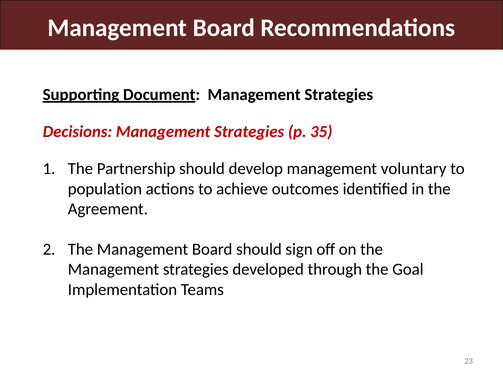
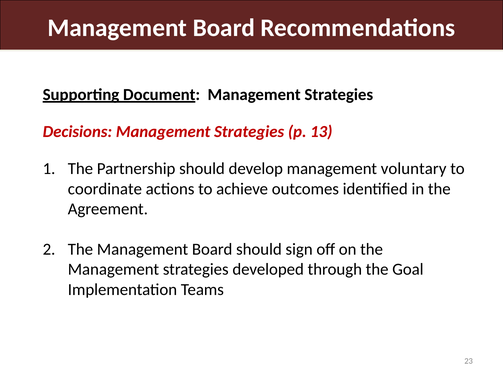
35: 35 -> 13 (321, 131)
population: population -> coordinate (105, 188)
